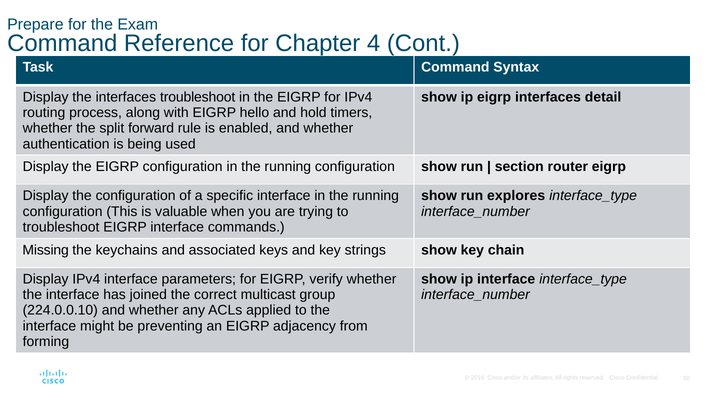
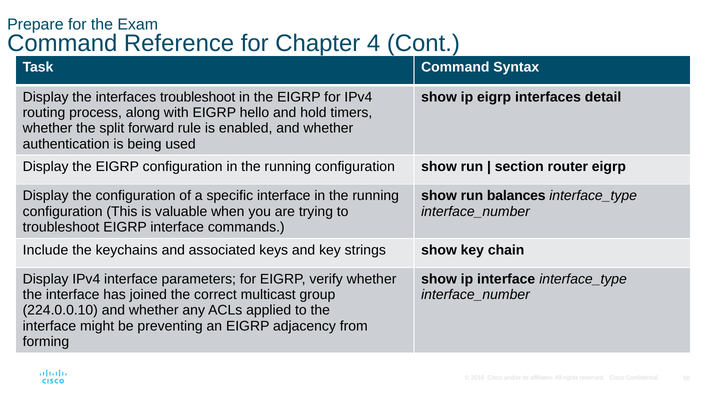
explores: explores -> balances (516, 196)
Missing: Missing -> Include (46, 250)
